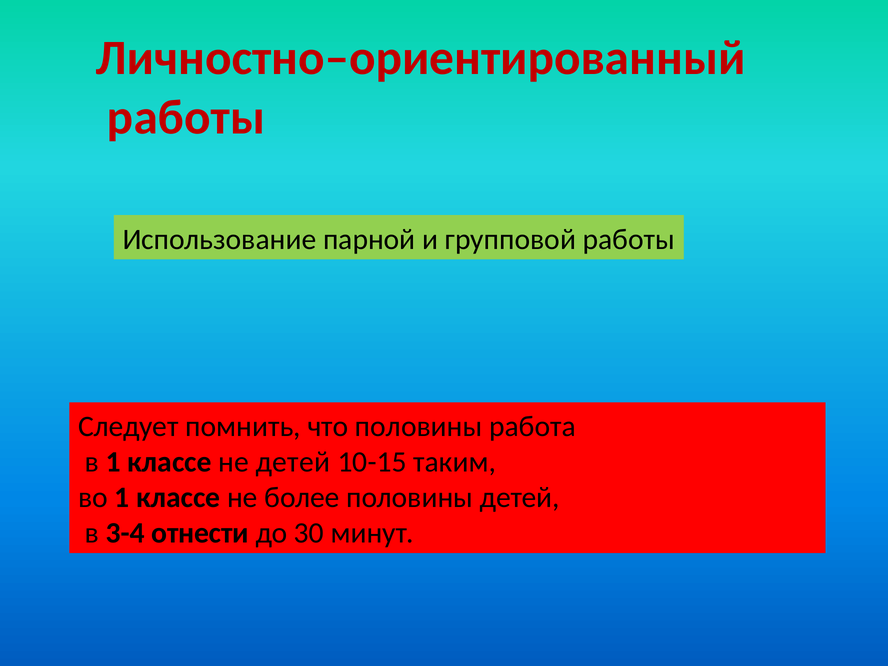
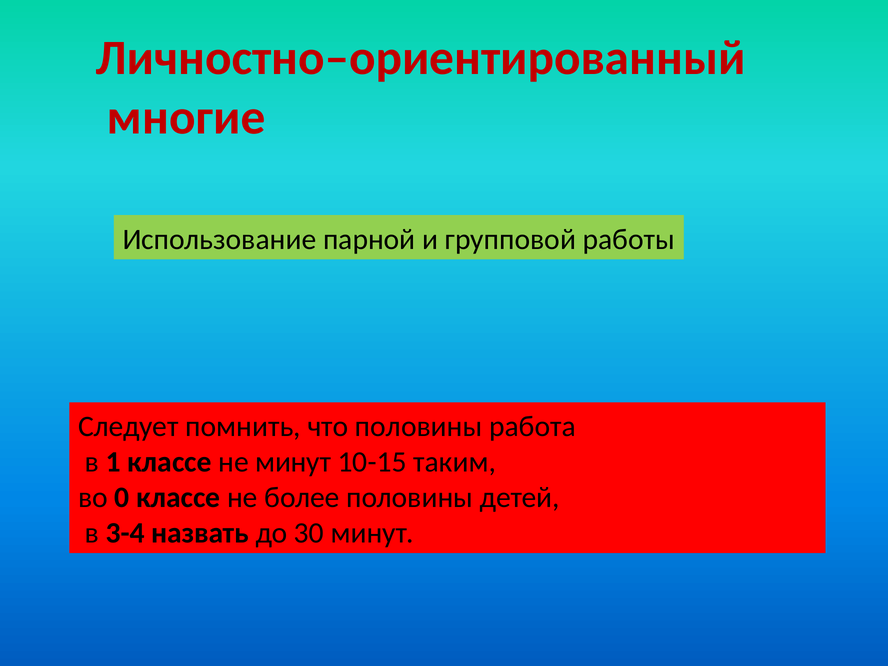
работы: работы -> многие (186, 117)
не детей: детей -> минут (293, 462)
во 1: 1 -> 0 (122, 498)
отнести: отнести -> назвать (200, 533)
